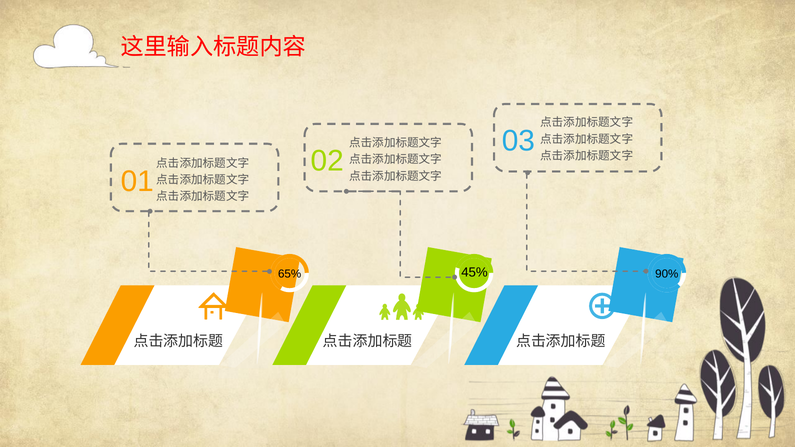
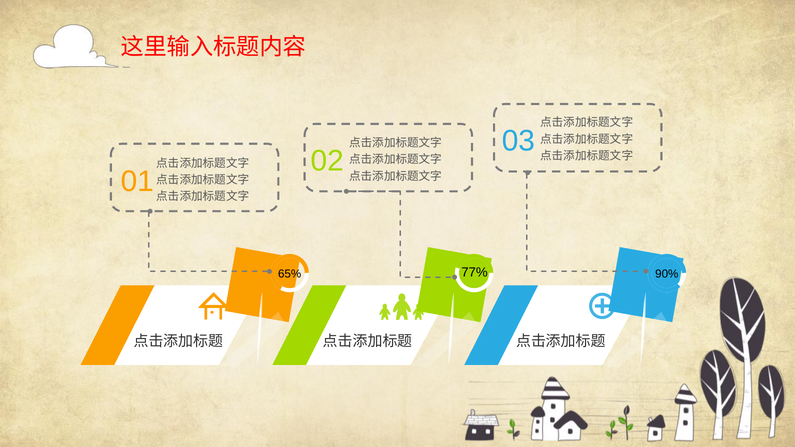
45%: 45% -> 77% (474, 272)
